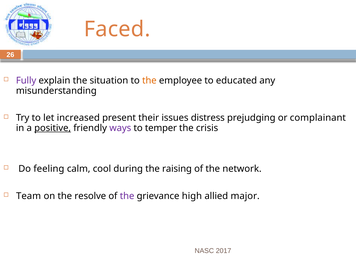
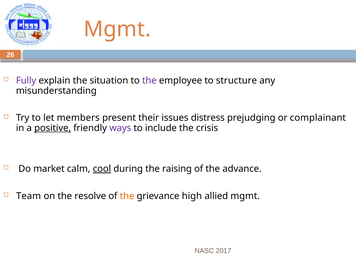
Faced: Faced -> Mgmt (117, 29)
the colour: orange -> purple (149, 81)
educated: educated -> structure (236, 81)
increased: increased -> members (78, 118)
temper: temper -> include (161, 128)
feeling: feeling -> market (49, 169)
cool underline: none -> present (102, 169)
network: network -> advance (242, 169)
the colour: purple -> orange (127, 196)
allied major: major -> mgmt (245, 196)
